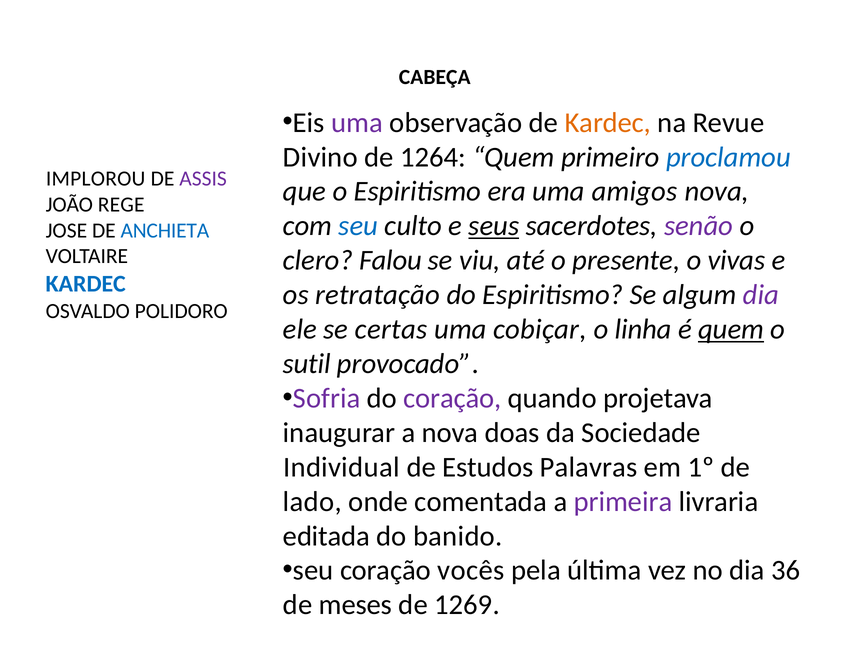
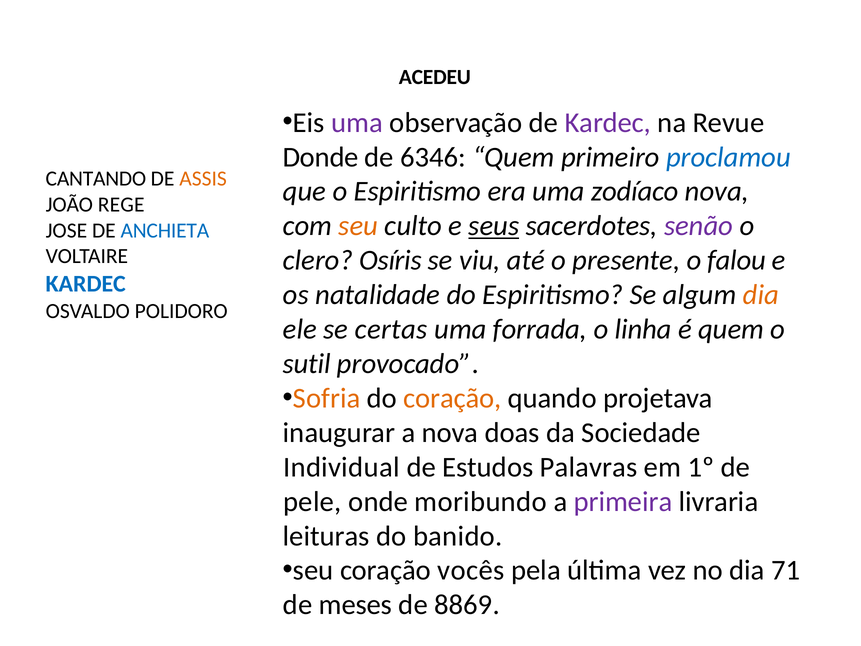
CABEÇA: CABEÇA -> ACEDEU (435, 77)
Kardec colour: orange -> purple (608, 123)
Divino: Divino -> Donde (321, 157)
1264: 1264 -> 6346 (433, 157)
IMPLOROU: IMPLOROU -> CANTANDO (96, 179)
ASSIS colour: purple -> orange (203, 179)
amigos: amigos -> zodíaco (635, 191)
seu colour: blue -> orange (358, 226)
Falou: Falou -> Osíris (391, 260)
vivas: vivas -> falou (737, 260)
retratação: retratação -> natalidade (378, 295)
dia colour: purple -> orange (761, 295)
cobiçar: cobiçar -> forrada (540, 329)
quem underline: present -> none (731, 329)
Sofria colour: purple -> orange (327, 398)
coração colour: purple -> orange (452, 398)
lado: lado -> pele (312, 501)
comentada: comentada -> moribundo (481, 501)
editada: editada -> leituras (326, 536)
36: 36 -> 71 (786, 570)
1269: 1269 -> 8869 (467, 605)
